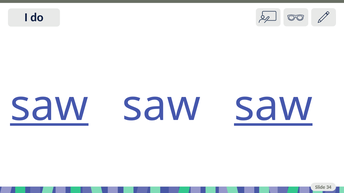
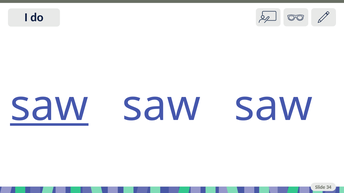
saw underline: present -> none (273, 106)
